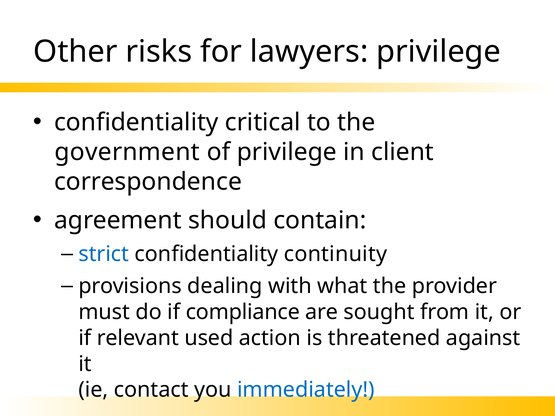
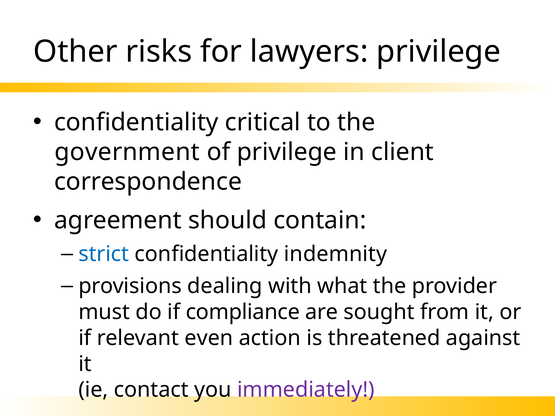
continuity: continuity -> indemnity (336, 254)
used: used -> even (209, 338)
immediately colour: blue -> purple (306, 390)
